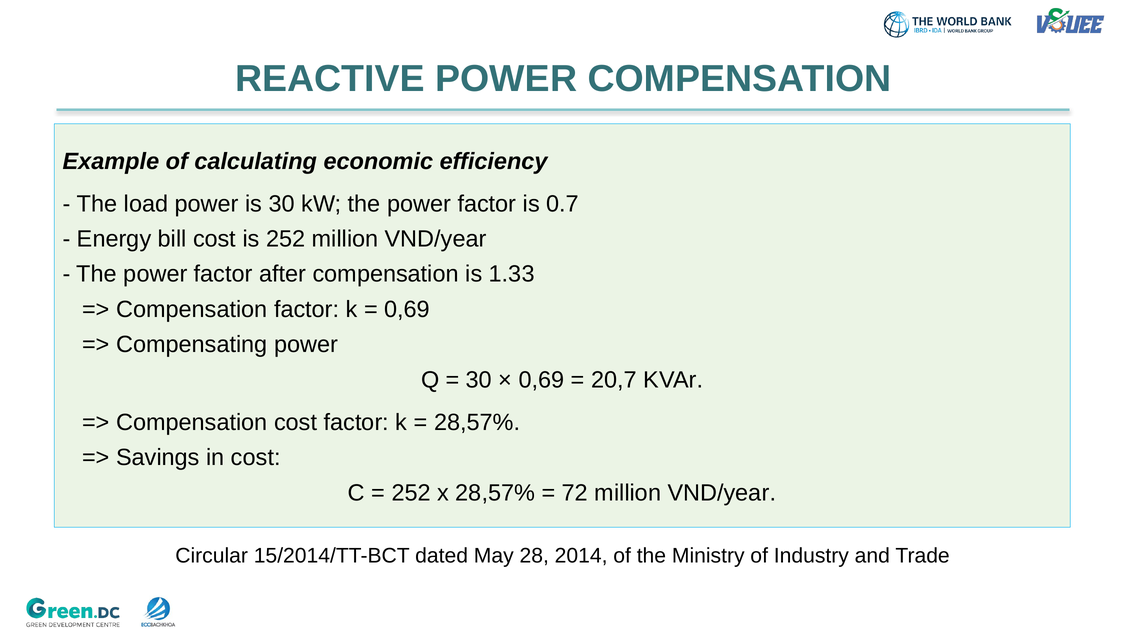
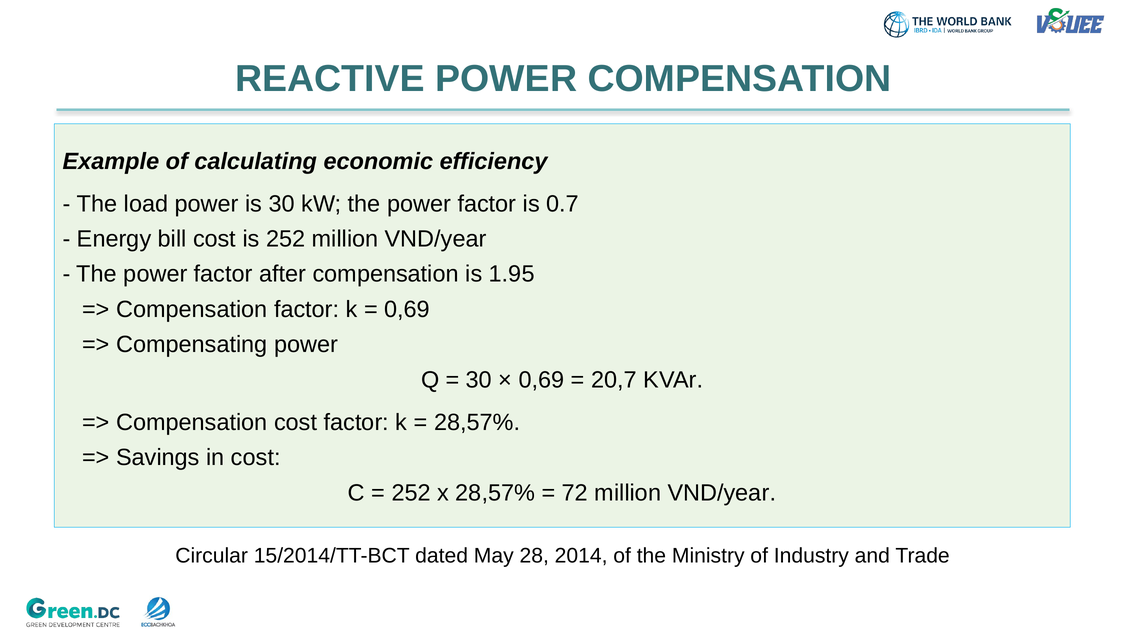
1.33: 1.33 -> 1.95 (512, 274)
